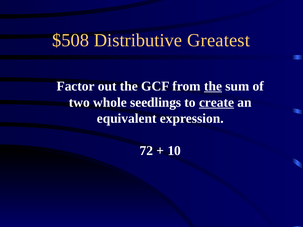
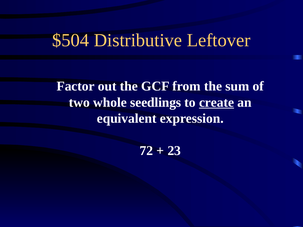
$508: $508 -> $504 (71, 40)
Greatest: Greatest -> Leftover (219, 40)
the underline: present -> none (213, 86)
10: 10 -> 23 (174, 151)
